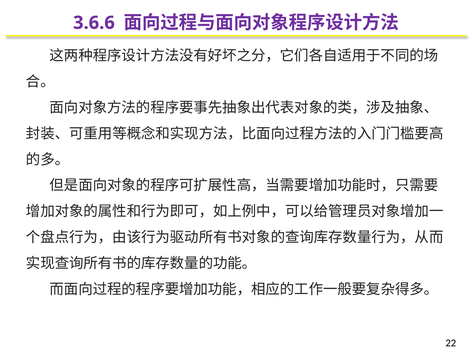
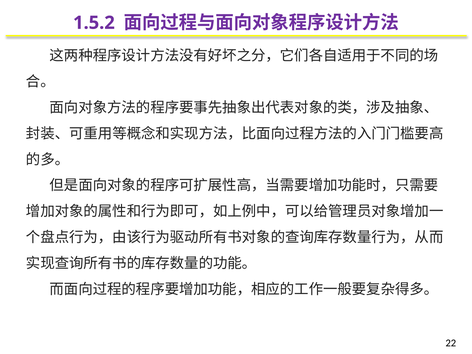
3.6.6: 3.6.6 -> 1.5.2 (94, 23)
